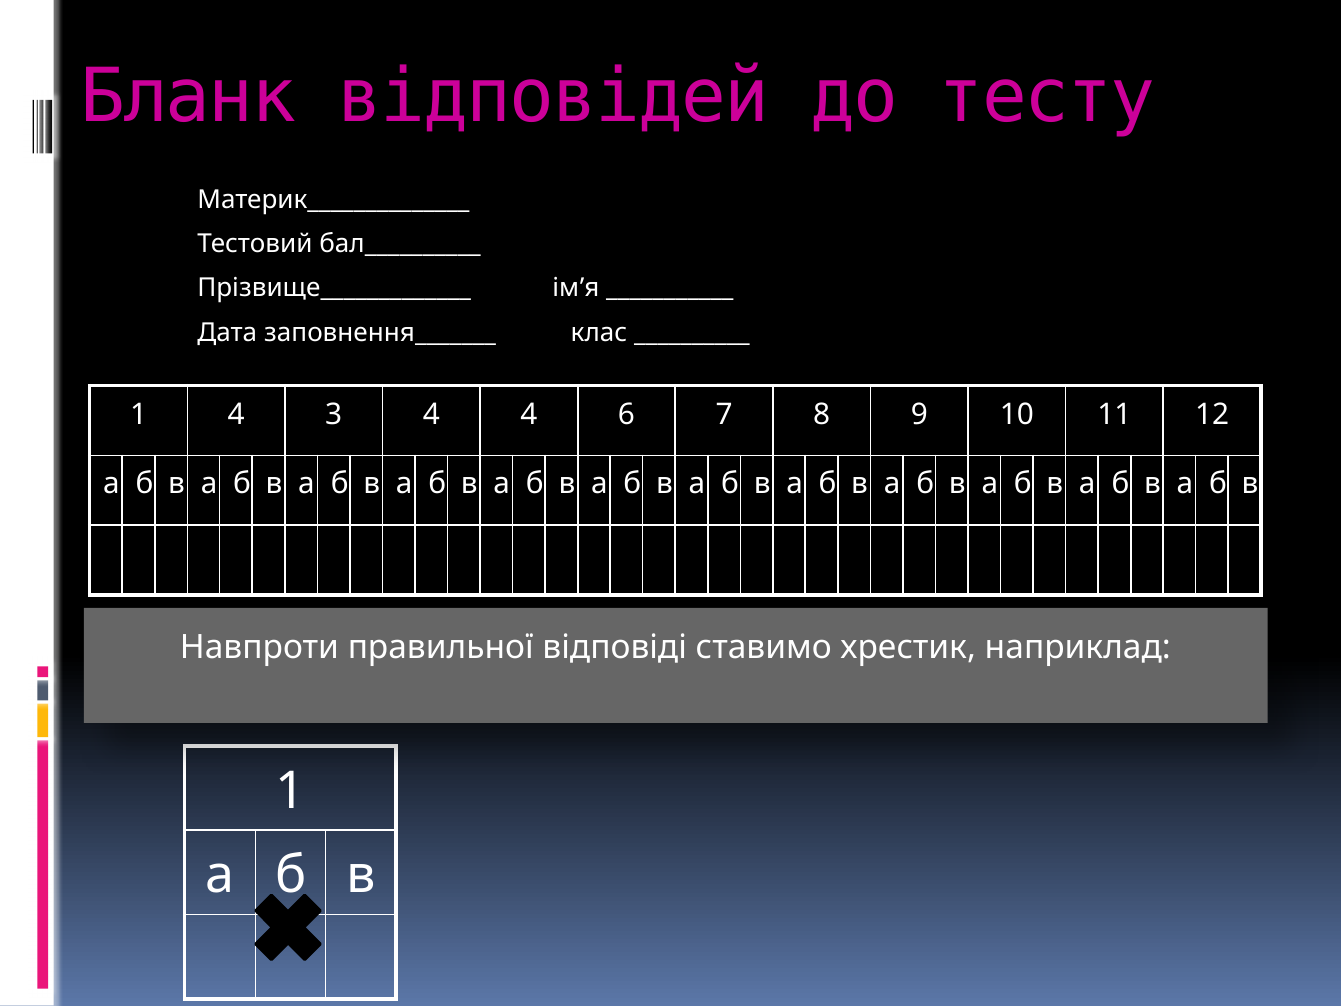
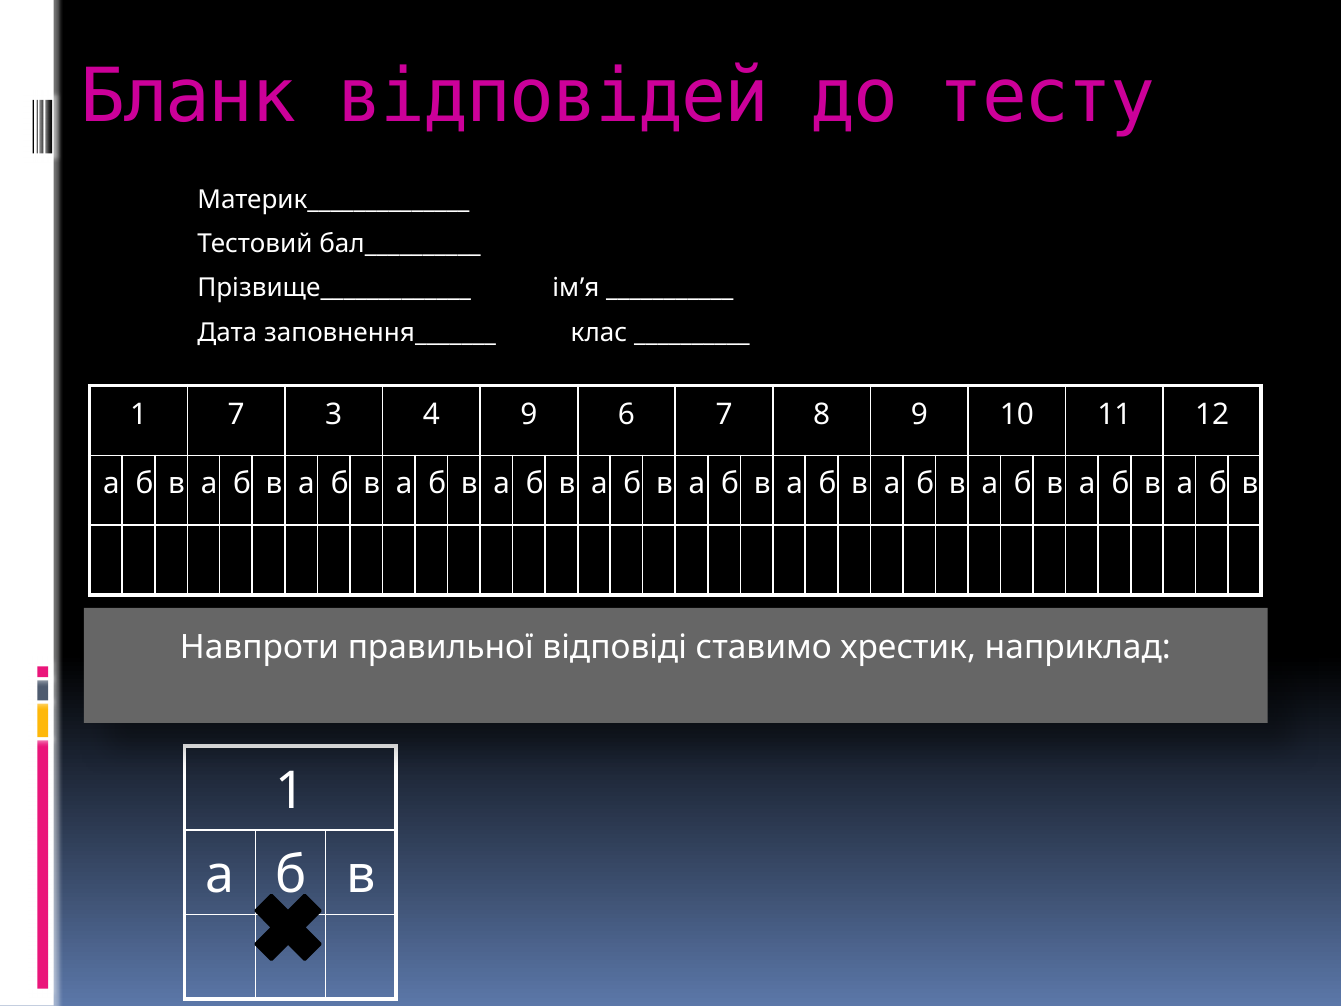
1 4: 4 -> 7 (236, 414)
4 4: 4 -> 9 (529, 414)
